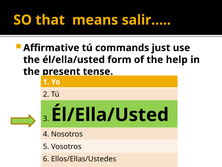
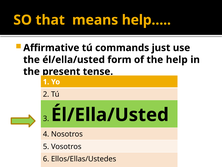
salir…: salir… -> help… (146, 20)
